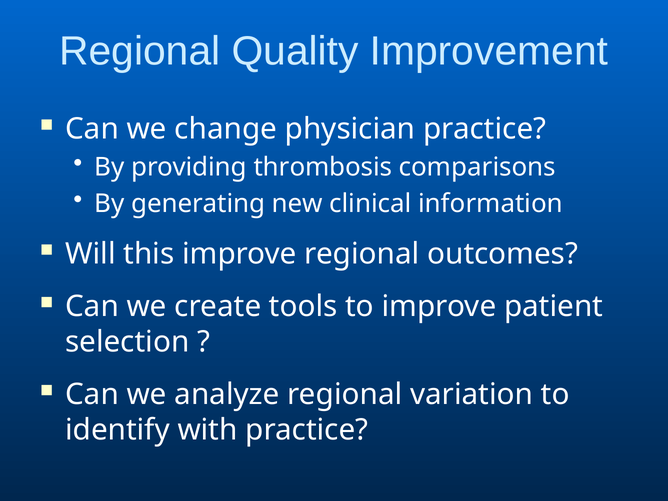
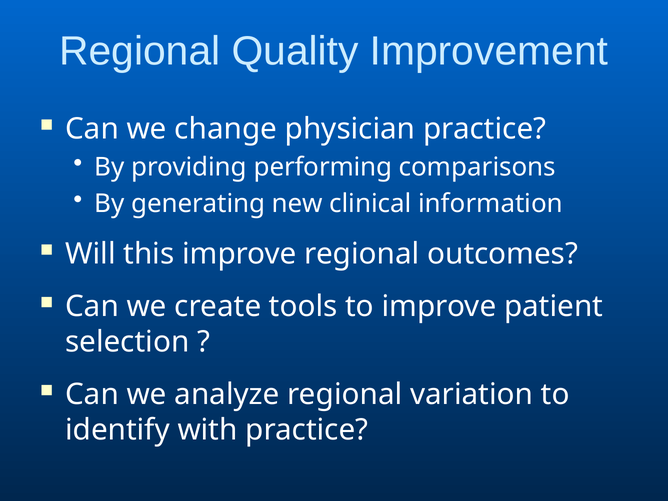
thrombosis: thrombosis -> performing (323, 167)
